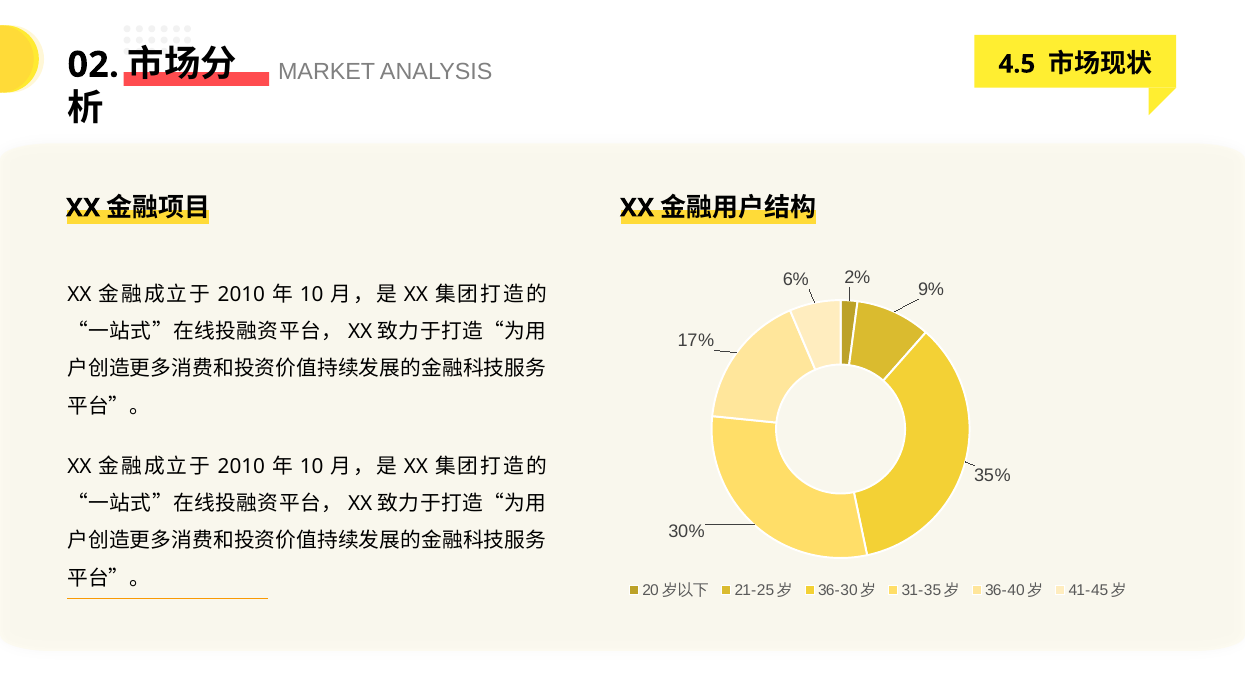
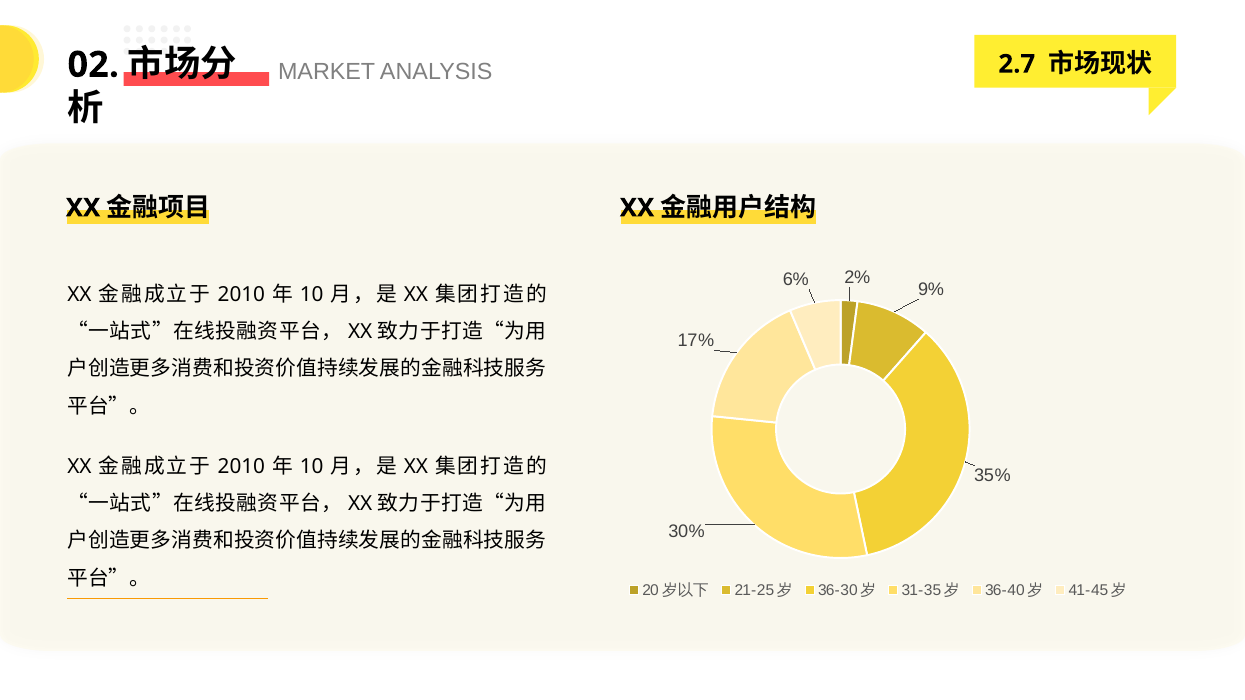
4.5: 4.5 -> 2.7 (1017, 64)
